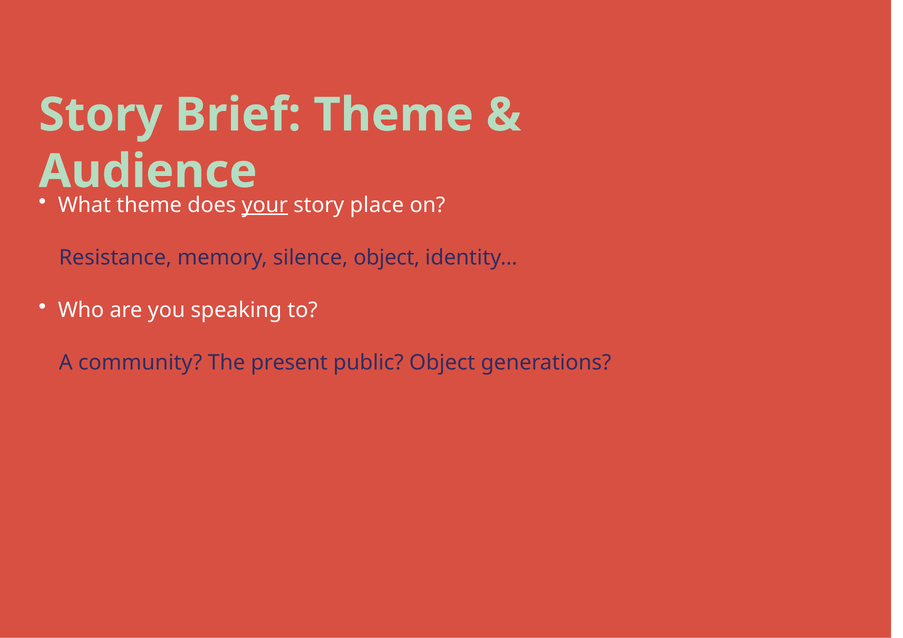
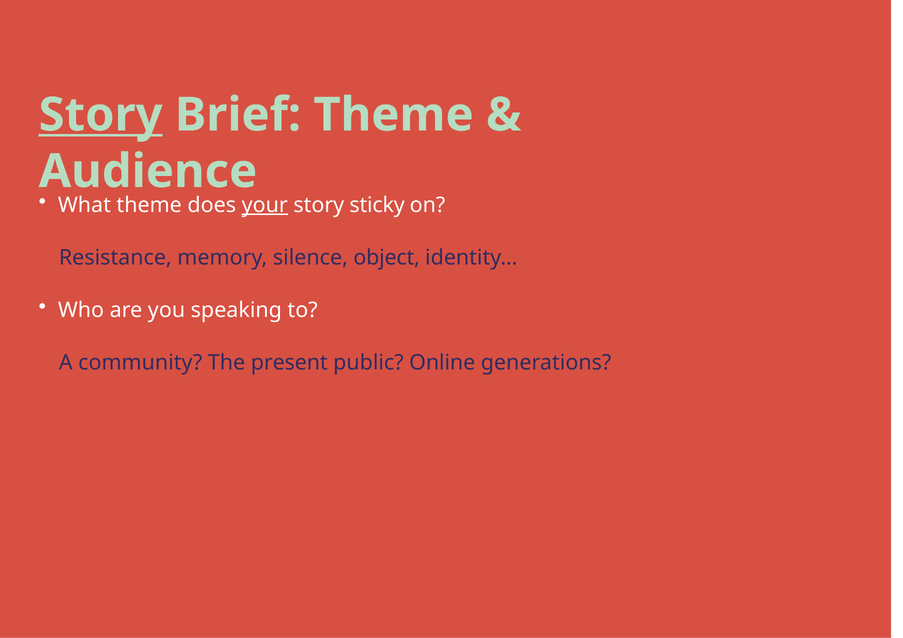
Story underline: none -> present (101, 115)
place: place -> sticky (377, 205)
public Object: Object -> Online (442, 363)
